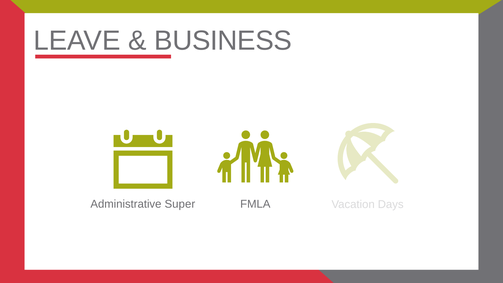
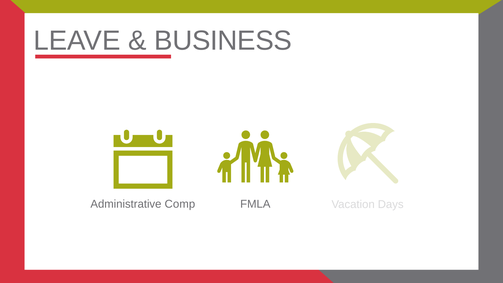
Super: Super -> Comp (180, 204)
